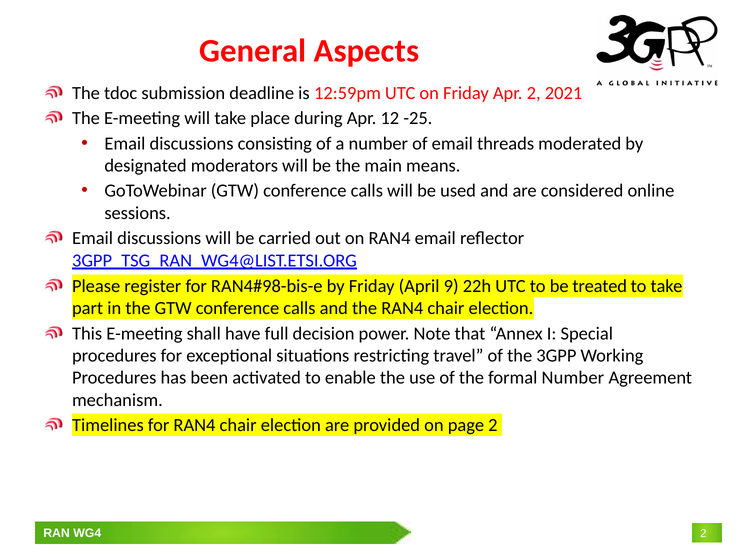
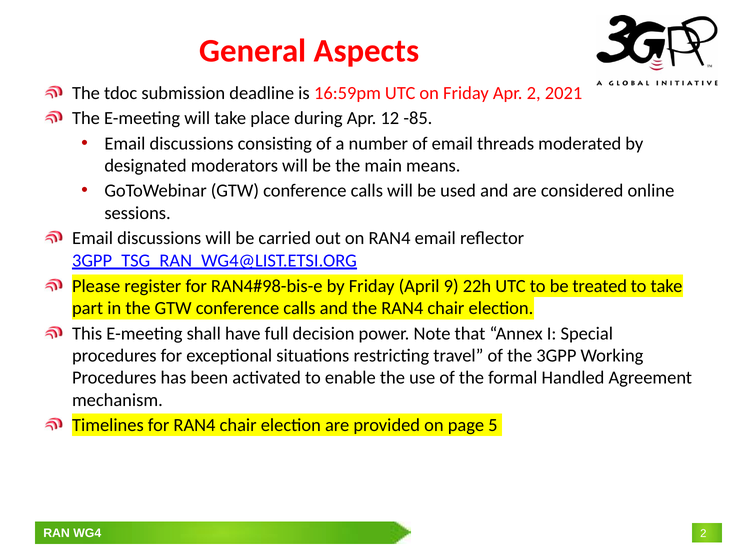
12:59pm: 12:59pm -> 16:59pm (348, 93)
-25: -25 -> -85 (418, 118)
formal Number: Number -> Handled (573, 378)
page 2: 2 -> 5 (493, 425)
